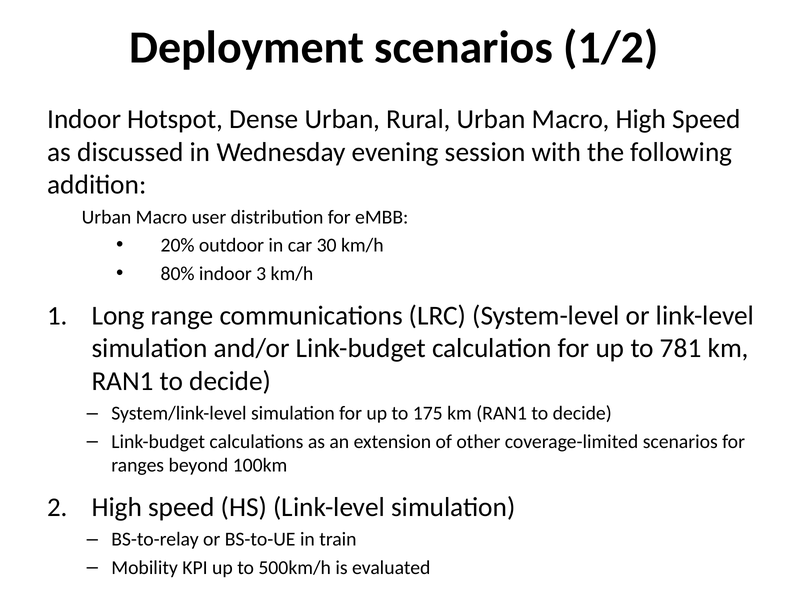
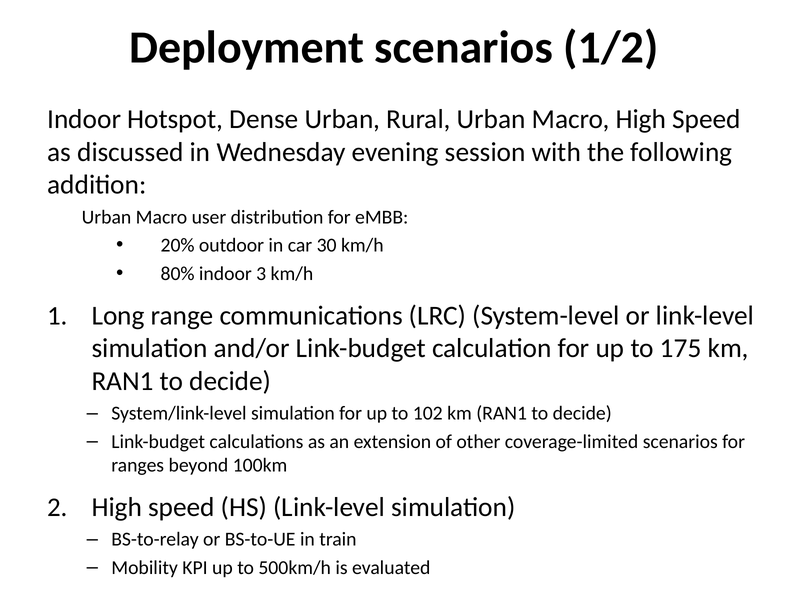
781: 781 -> 175 (681, 348)
175: 175 -> 102 (428, 413)
